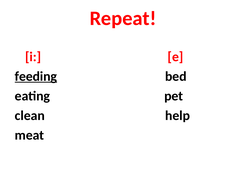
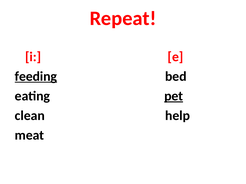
pet underline: none -> present (174, 96)
